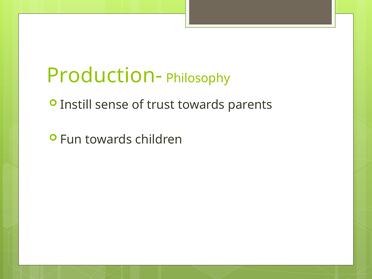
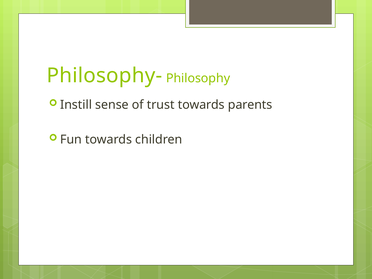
Production-: Production- -> Philosophy- (104, 75)
